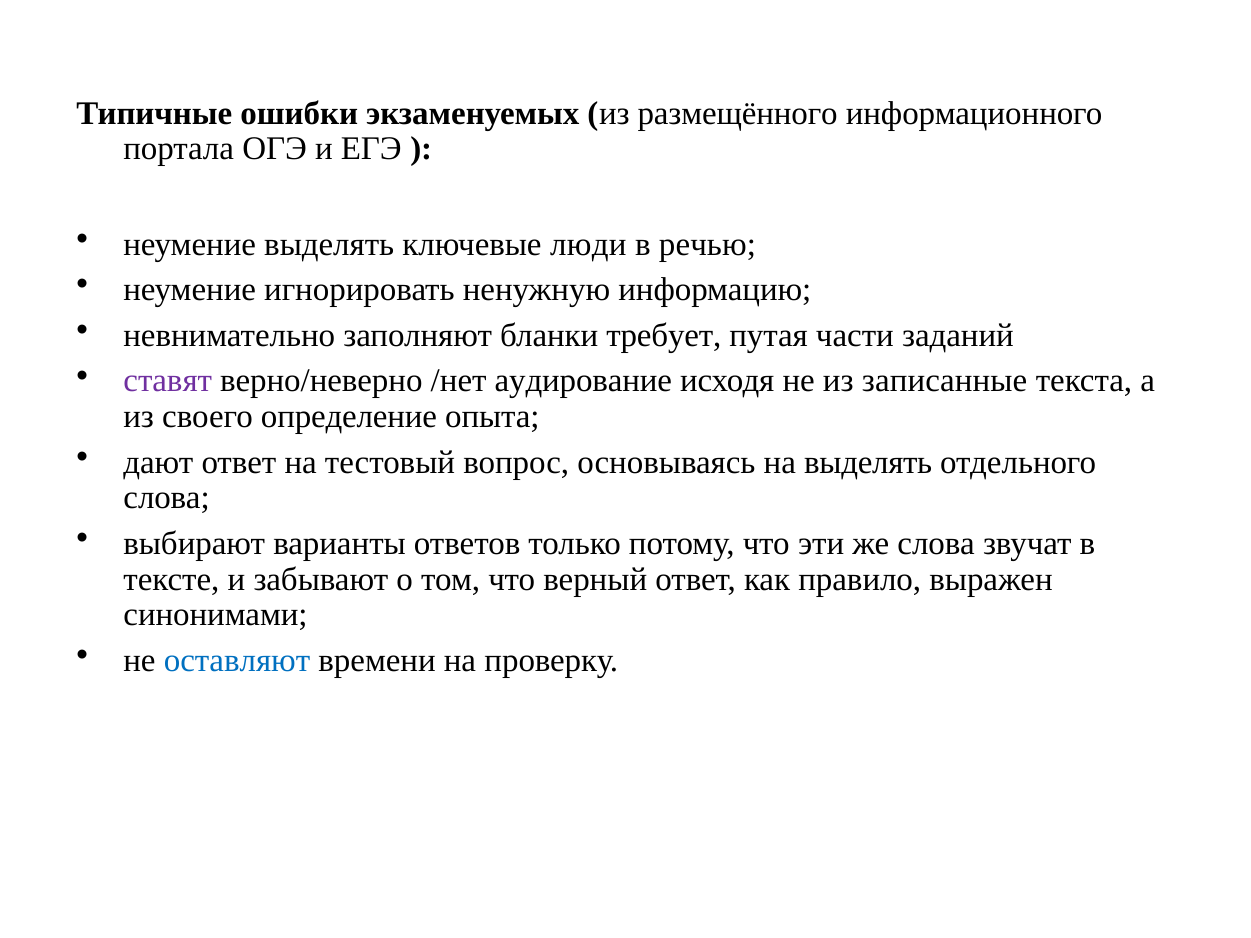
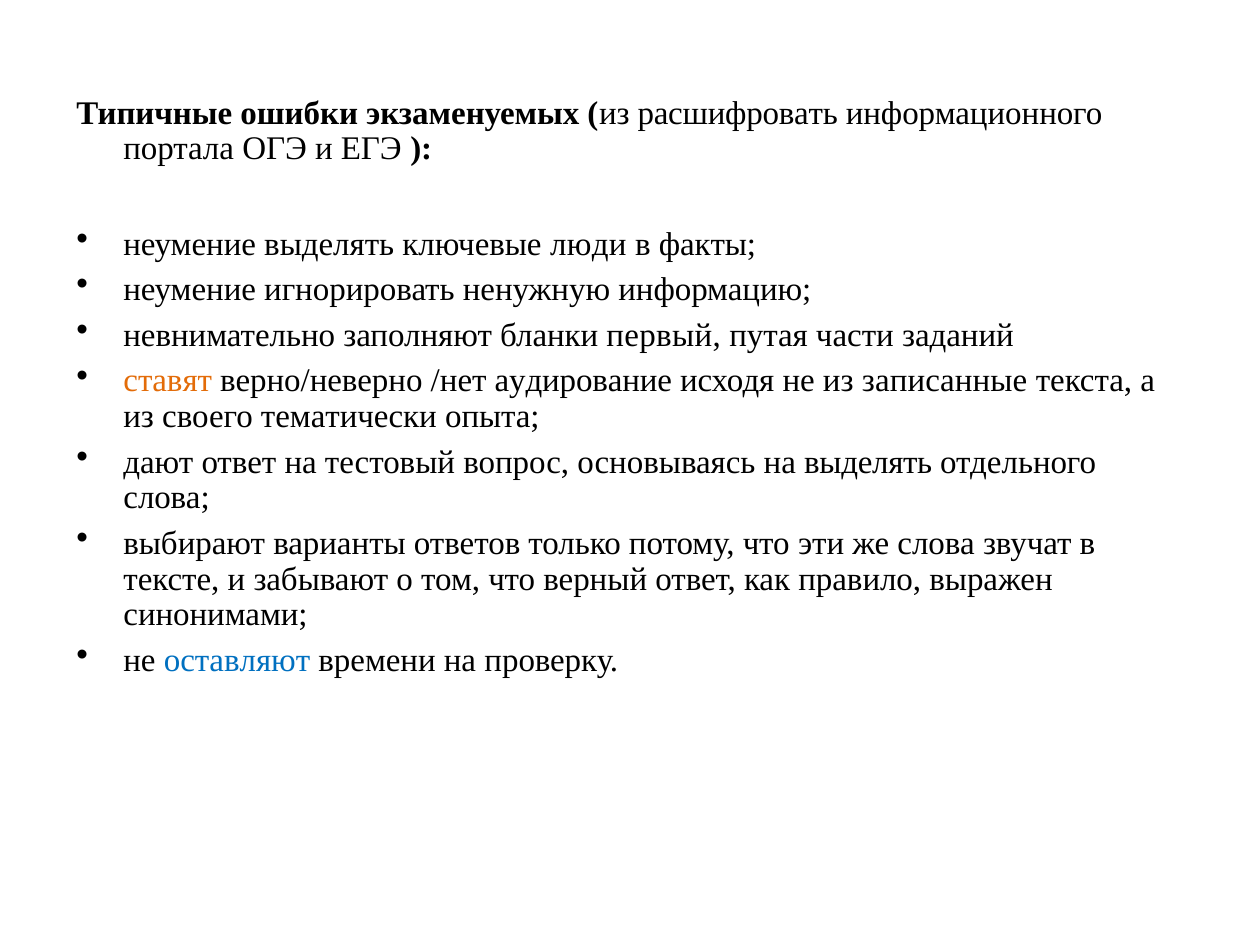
размещённого: размещённого -> расшифровать (738, 113)
речью: речью -> факты (708, 244)
требует: требует -> первый (664, 336)
ставят colour: purple -> orange (168, 381)
определение: определение -> тематически (349, 417)
